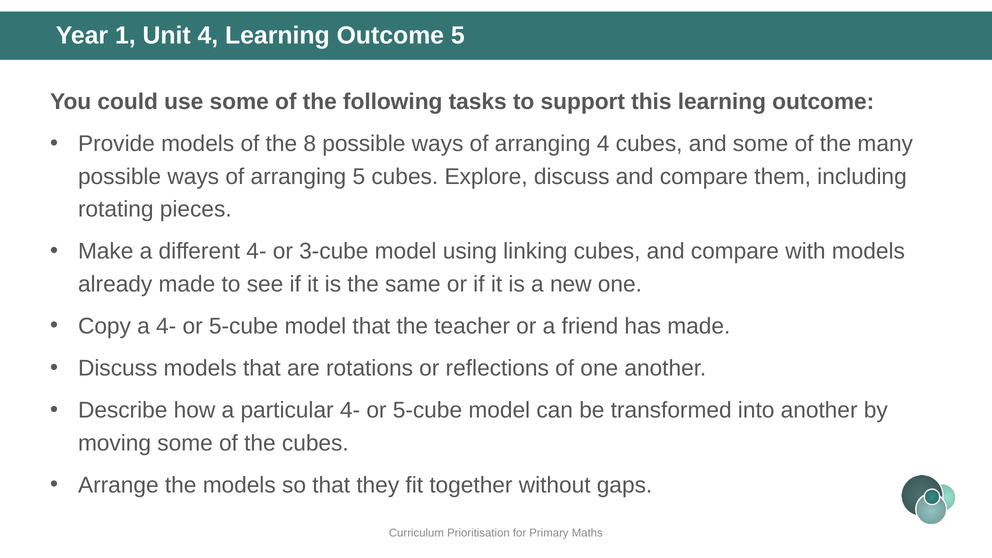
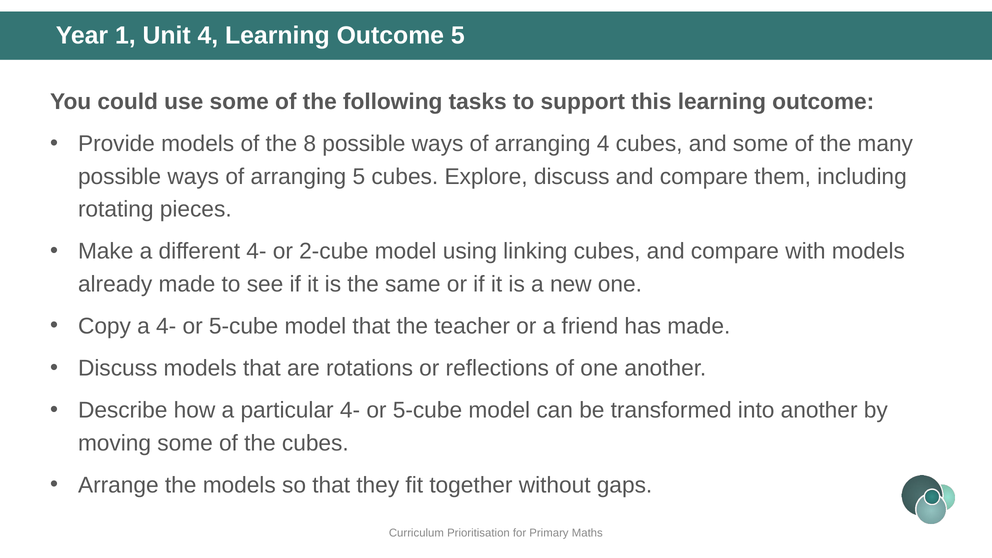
3-cube: 3-cube -> 2-cube (334, 251)
